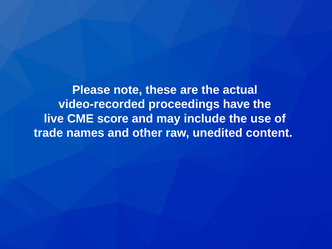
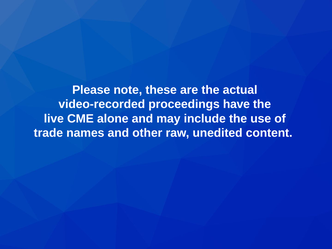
score: score -> alone (113, 119)
